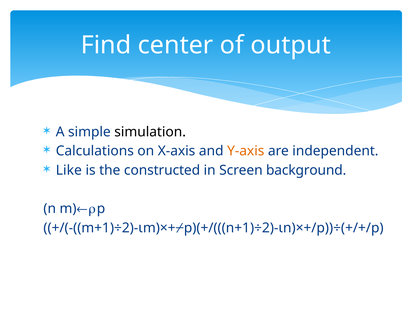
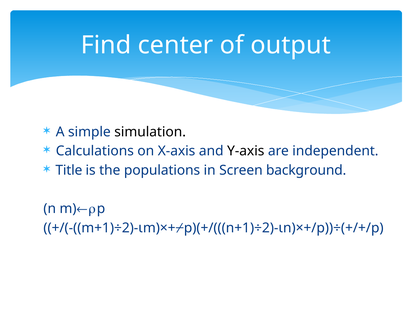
Y-axis colour: orange -> black (246, 151)
Like: Like -> Title (69, 170)
constructed: constructed -> populations (162, 170)
